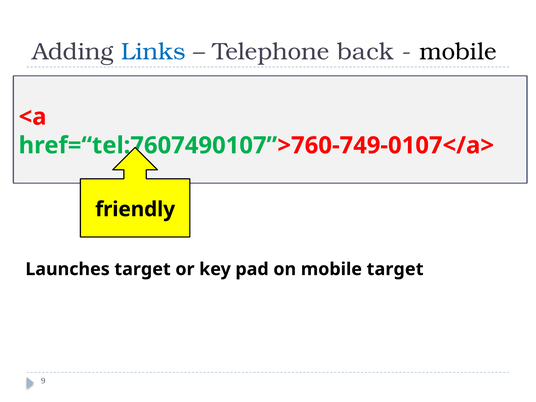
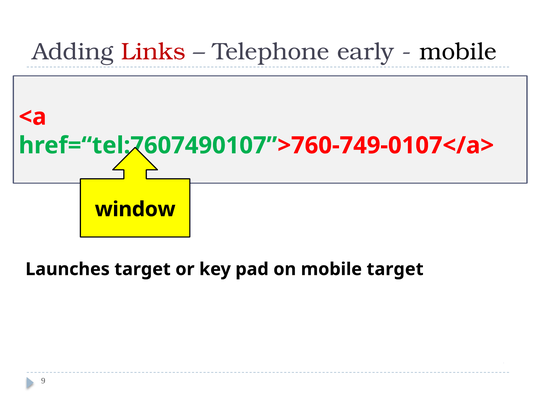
Links colour: blue -> red (153, 52)
back: back -> early (366, 52)
friendly: friendly -> window (135, 209)
